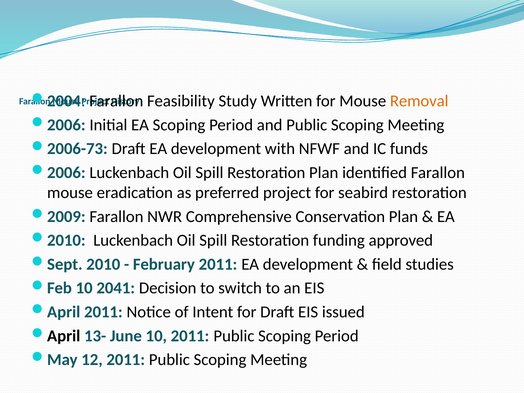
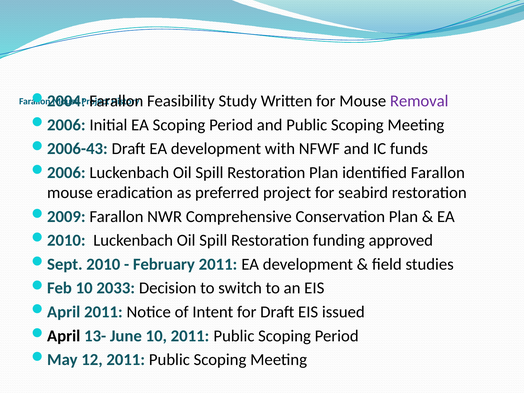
Removal colour: orange -> purple (419, 101)
2006-73: 2006-73 -> 2006-43 (77, 149)
2041: 2041 -> 2033 (116, 288)
